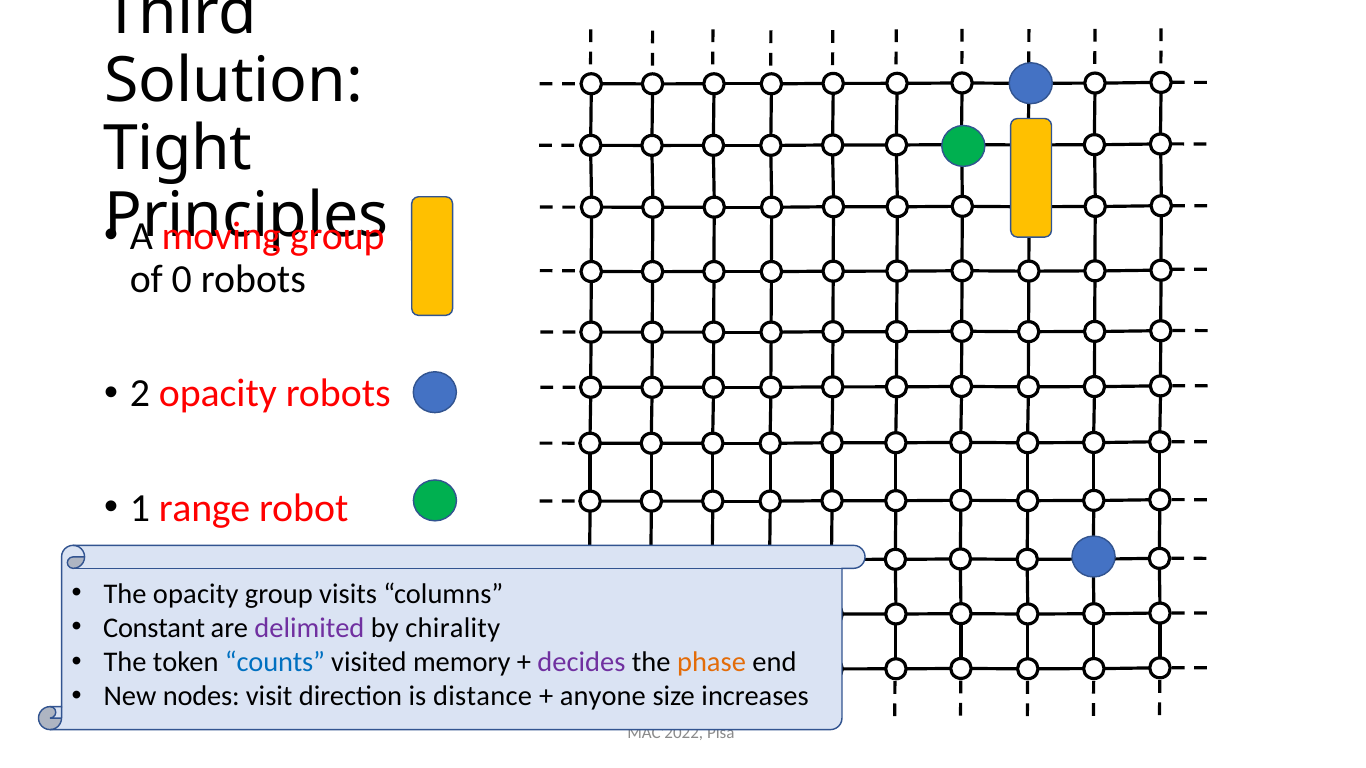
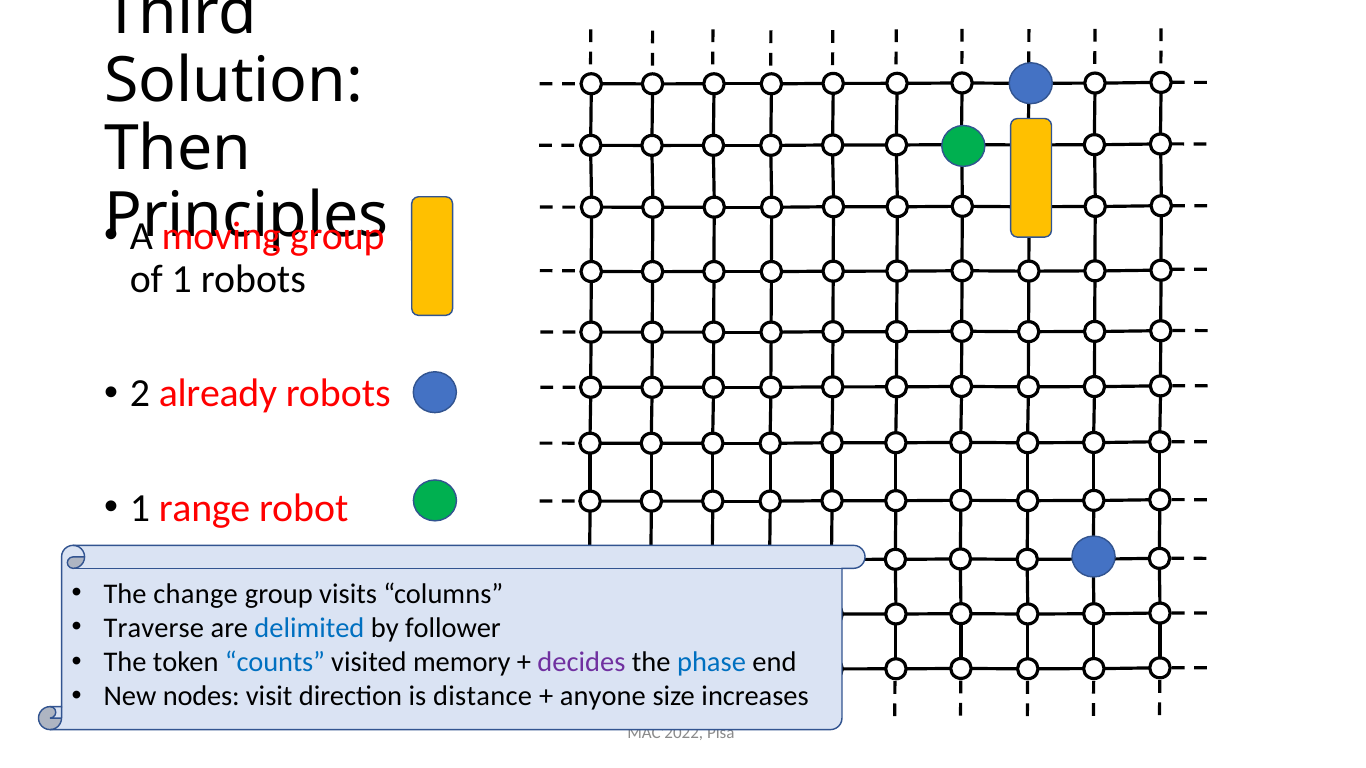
Tight: Tight -> Then (178, 149)
of 0: 0 -> 1 (182, 279)
2 opacity: opacity -> already (218, 394)
The opacity: opacity -> change (196, 594)
Constant: Constant -> Traverse (154, 628)
delimited colour: purple -> blue (309, 628)
chirality: chirality -> follower (453, 628)
phase colour: orange -> blue (711, 663)
